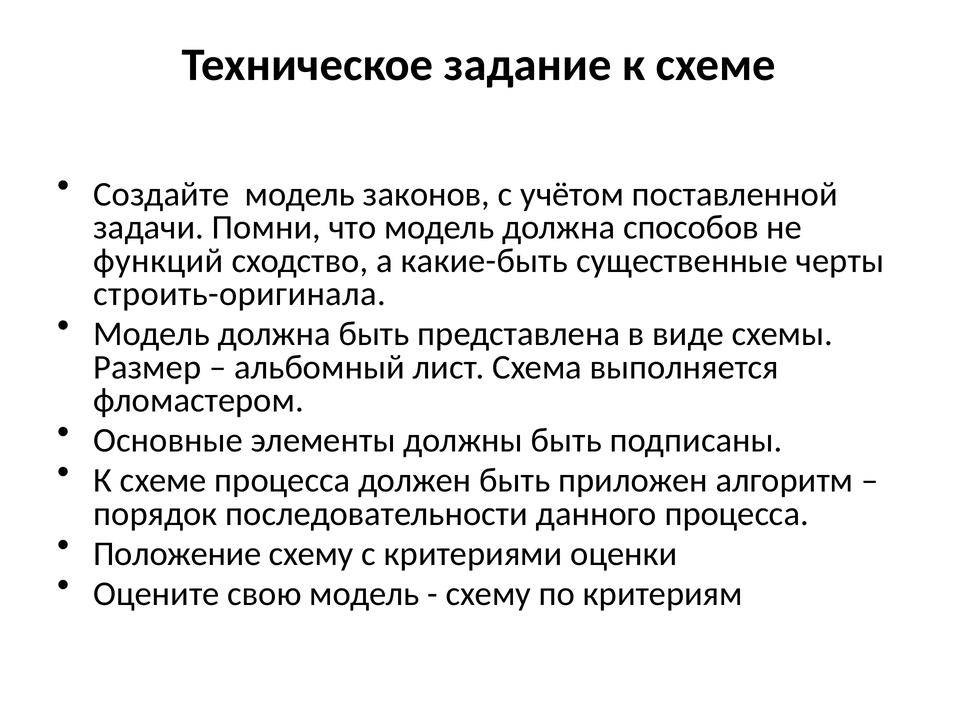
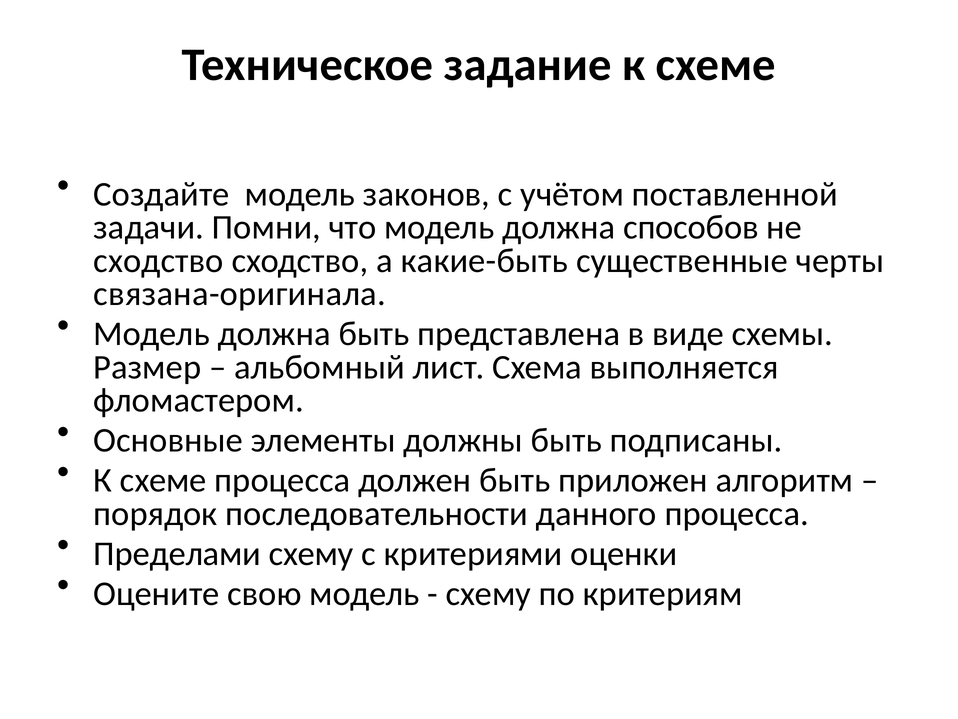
функций: функций -> сходство (159, 261)
строить-оригинала: строить-оригинала -> связана-оригинала (240, 294)
Положение: Положение -> Пределами (177, 553)
